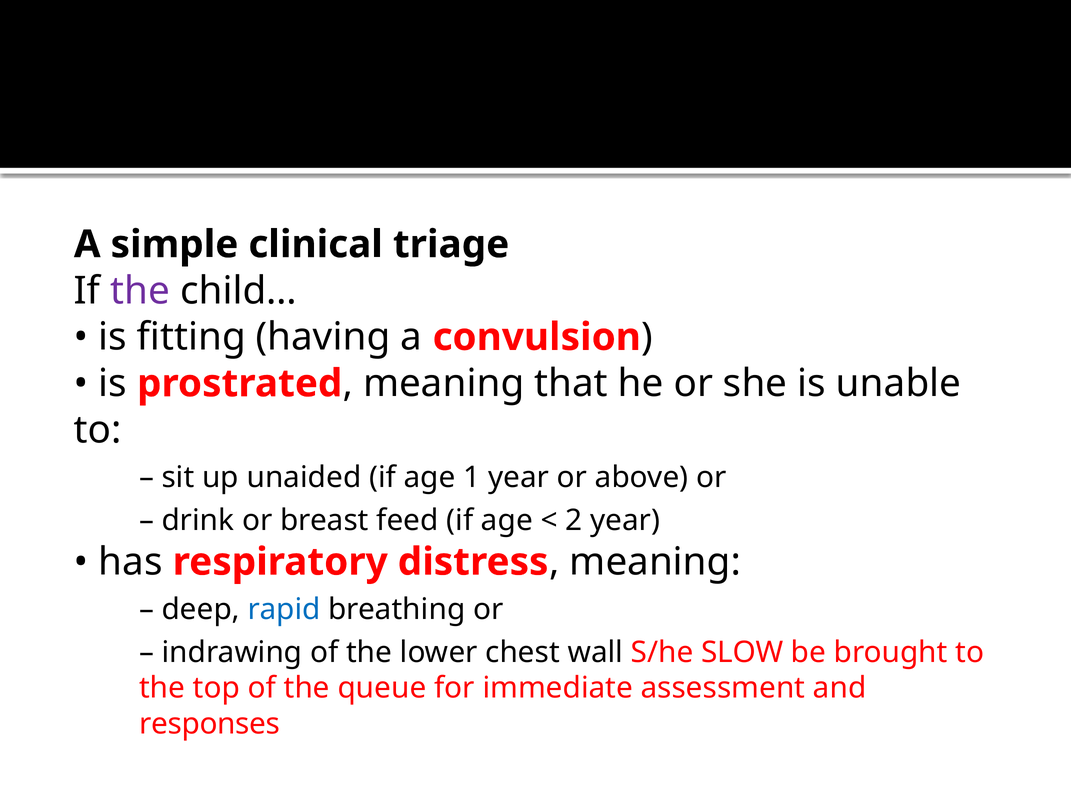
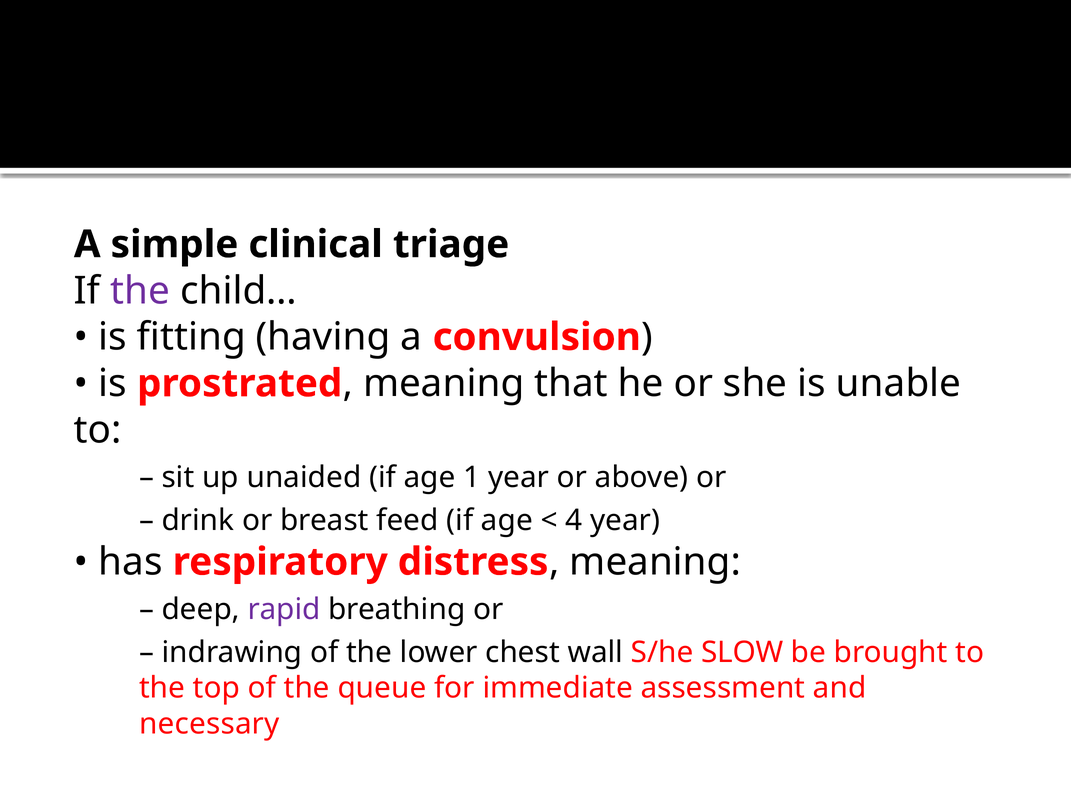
2: 2 -> 4 (574, 520)
rapid colour: blue -> purple (284, 610)
responses: responses -> necessary (209, 724)
